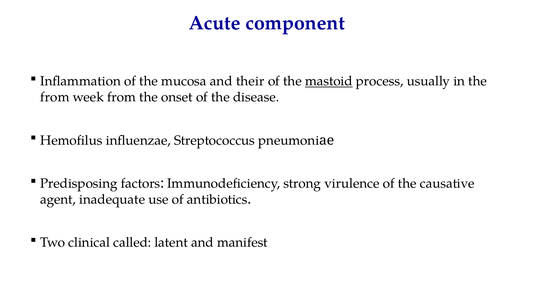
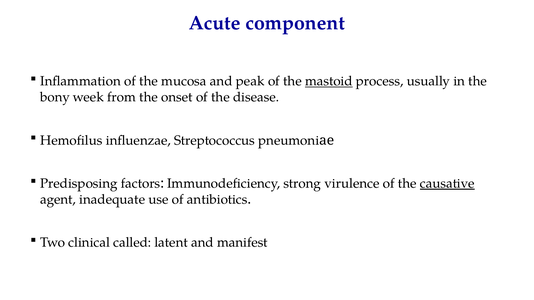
their: their -> peak (250, 81)
from: from -> bony (55, 97)
causative underline: none -> present (447, 184)
